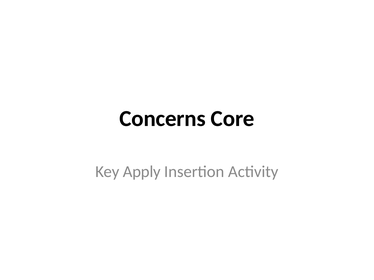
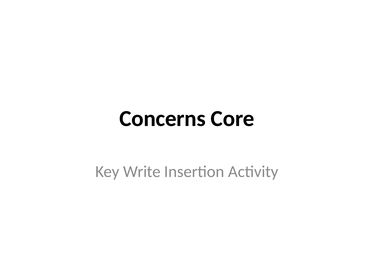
Apply: Apply -> Write (142, 172)
